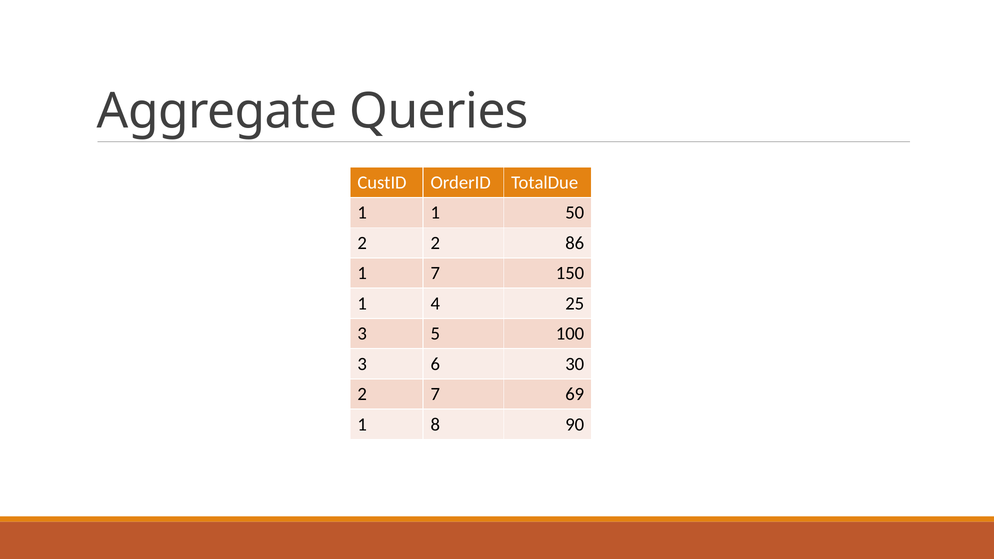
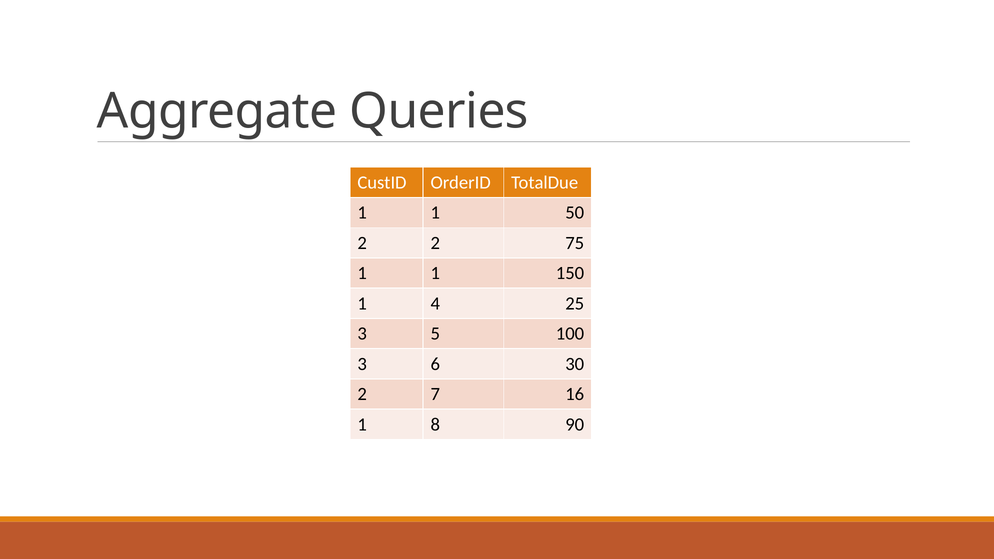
86: 86 -> 75 (575, 243)
7: 7 -> 1 (435, 273)
69: 69 -> 16 (575, 394)
